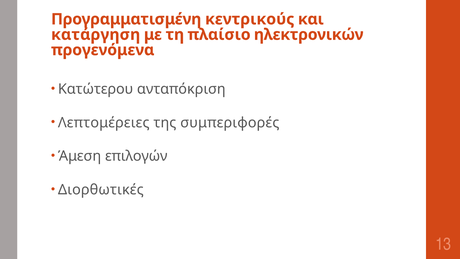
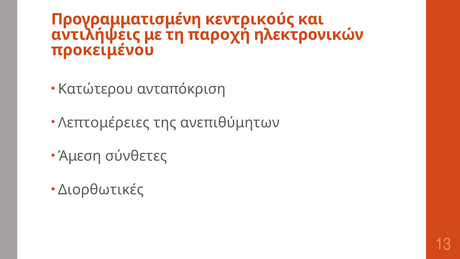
κατάργηση: κατάργηση -> αντιλήψεις (96, 35)
πλαίσιο: πλαίσιο -> παροχή (219, 35)
προγενόμενα: προγενόμενα -> προκειμένου (103, 50)
συμπεριφορές: συμπεριφορές -> ανεπιθύμητων (230, 123)
επιλογών: επιλογών -> σύνθετες (136, 156)
